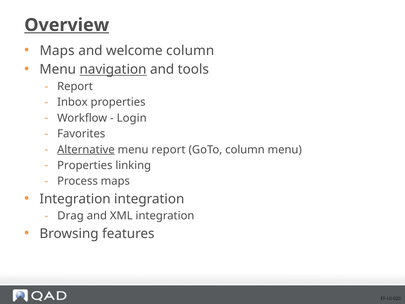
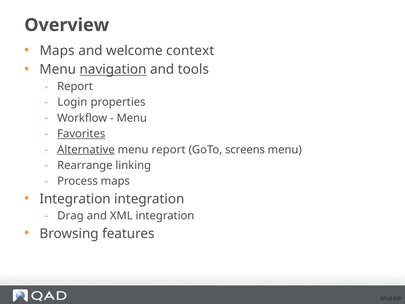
Overview underline: present -> none (67, 25)
welcome column: column -> context (190, 51)
Inbox: Inbox -> Login (72, 102)
Login: Login -> Menu (132, 118)
Favorites underline: none -> present (81, 134)
GoTo column: column -> screens (245, 149)
Properties: Properties -> Rearrange (85, 165)
